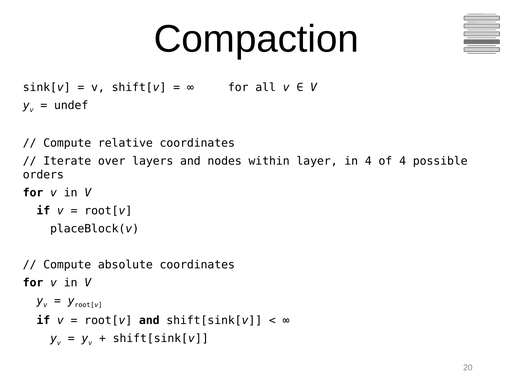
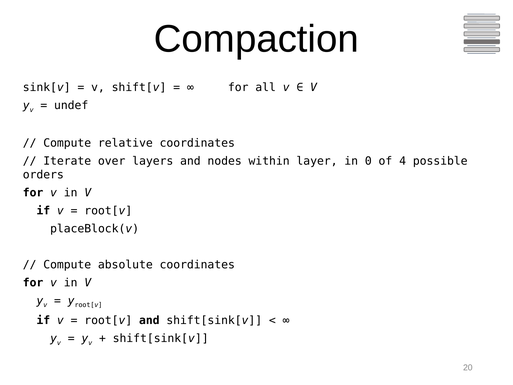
in 4: 4 -> 0 (368, 161)
